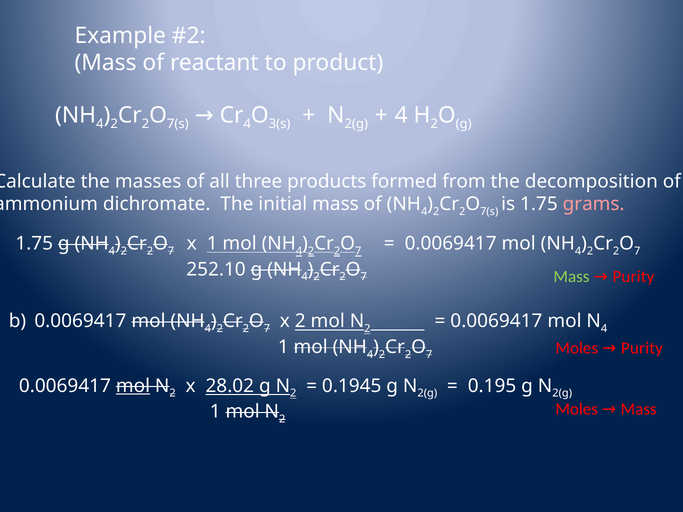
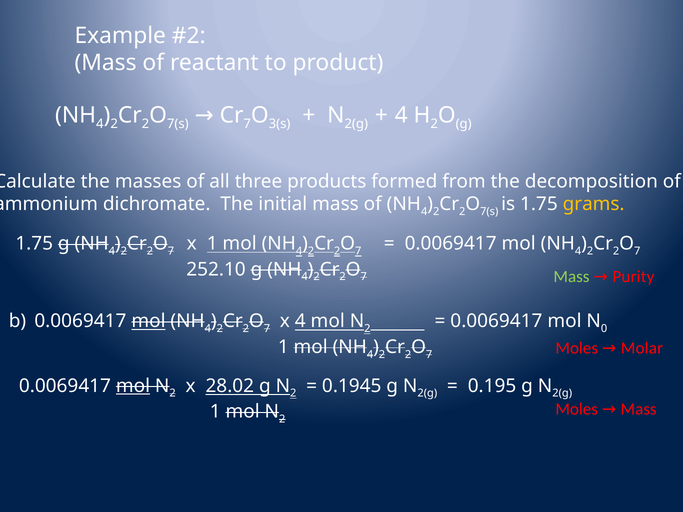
4: 4 -> 7 (247, 124)
grams colour: pink -> yellow (594, 204)
mol underline: none -> present (148, 321)
x 2: 2 -> 4 (300, 321)
4: 4 -> 0 (604, 329)
Purity: Purity -> Molar (642, 348)
